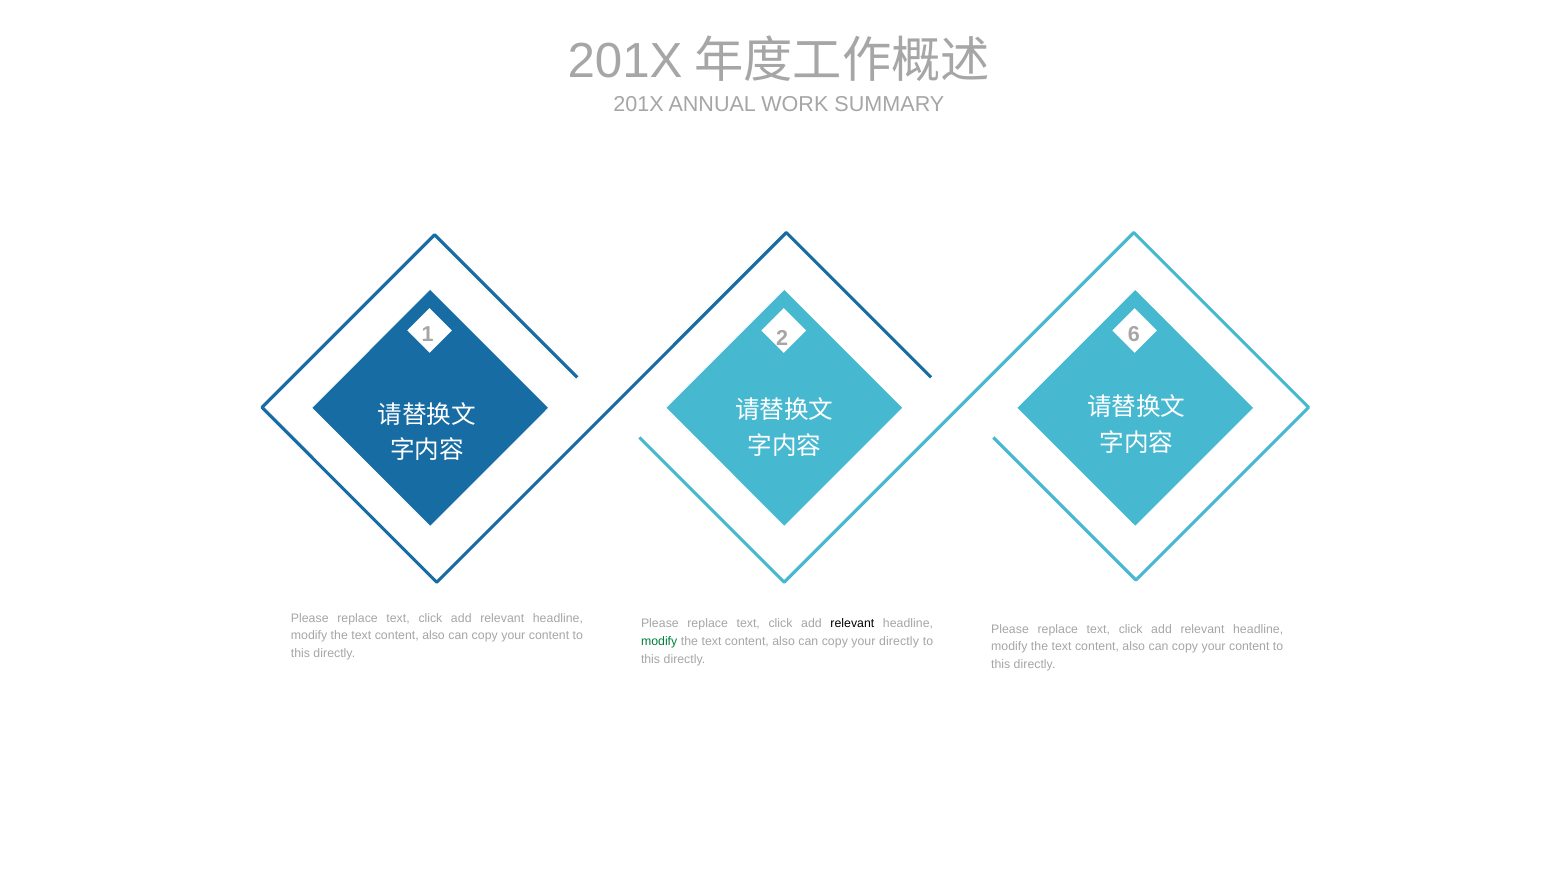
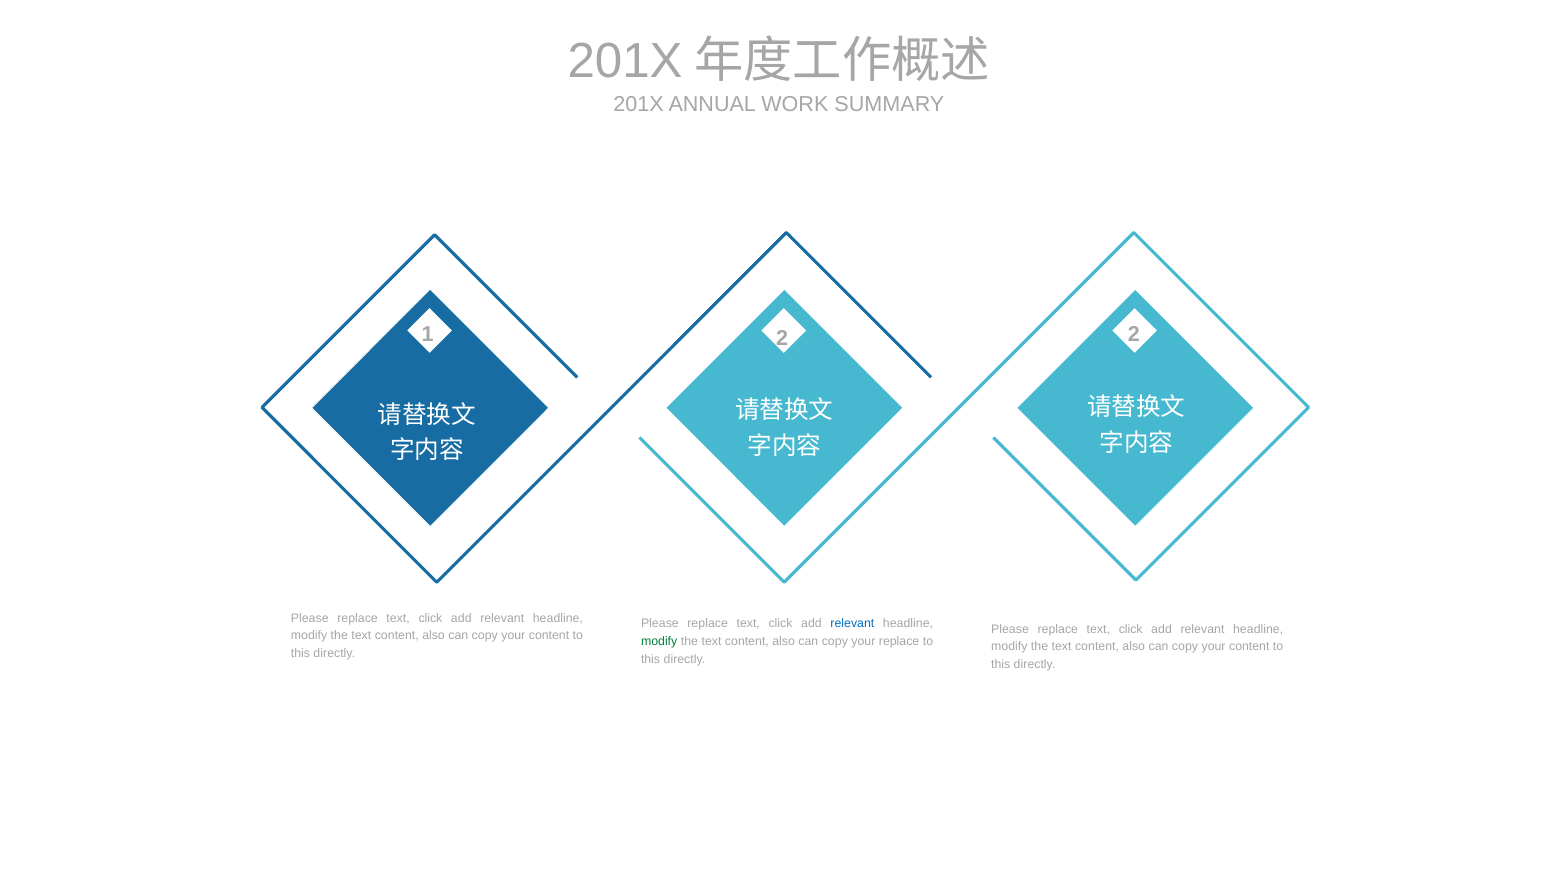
2 6: 6 -> 2 (1134, 335)
relevant colour: black -> blue (852, 623)
your directly: directly -> replace (899, 641)
